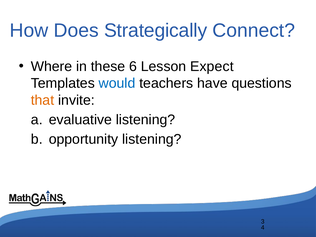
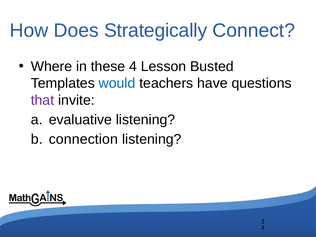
these 6: 6 -> 4 (133, 66)
Expect: Expect -> Busted (212, 66)
that colour: orange -> purple (42, 100)
opportunity: opportunity -> connection (83, 139)
